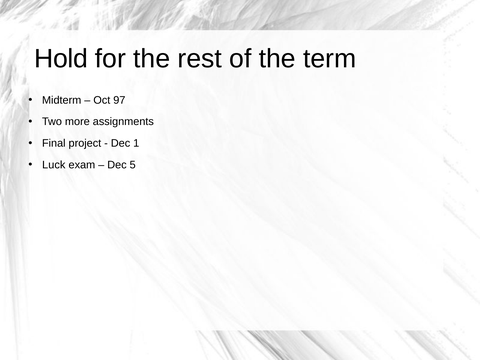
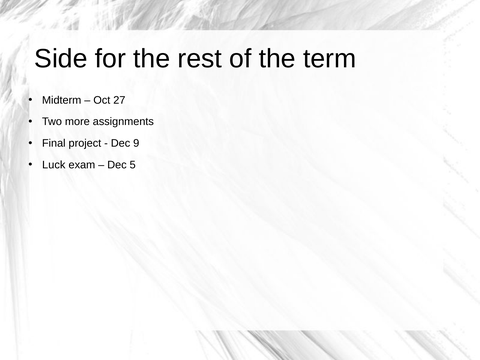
Hold: Hold -> Side (61, 59)
97: 97 -> 27 (119, 100)
1: 1 -> 9 (136, 143)
